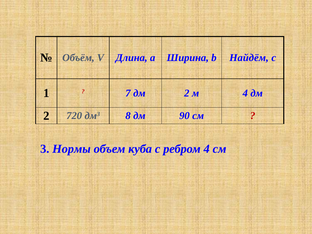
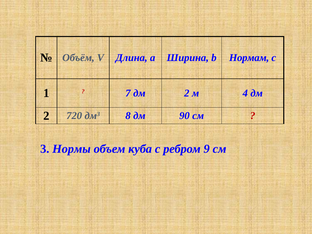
Найдём: Найдём -> Нормам (249, 58)
ребром 4: 4 -> 9 (207, 149)
